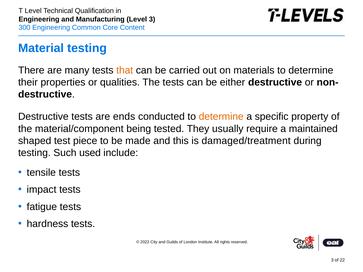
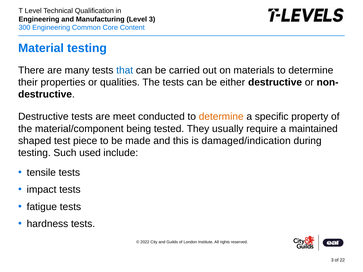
that colour: orange -> blue (125, 70)
ends: ends -> meet (124, 117)
damaged/treatment: damaged/treatment -> damaged/indication (246, 141)
